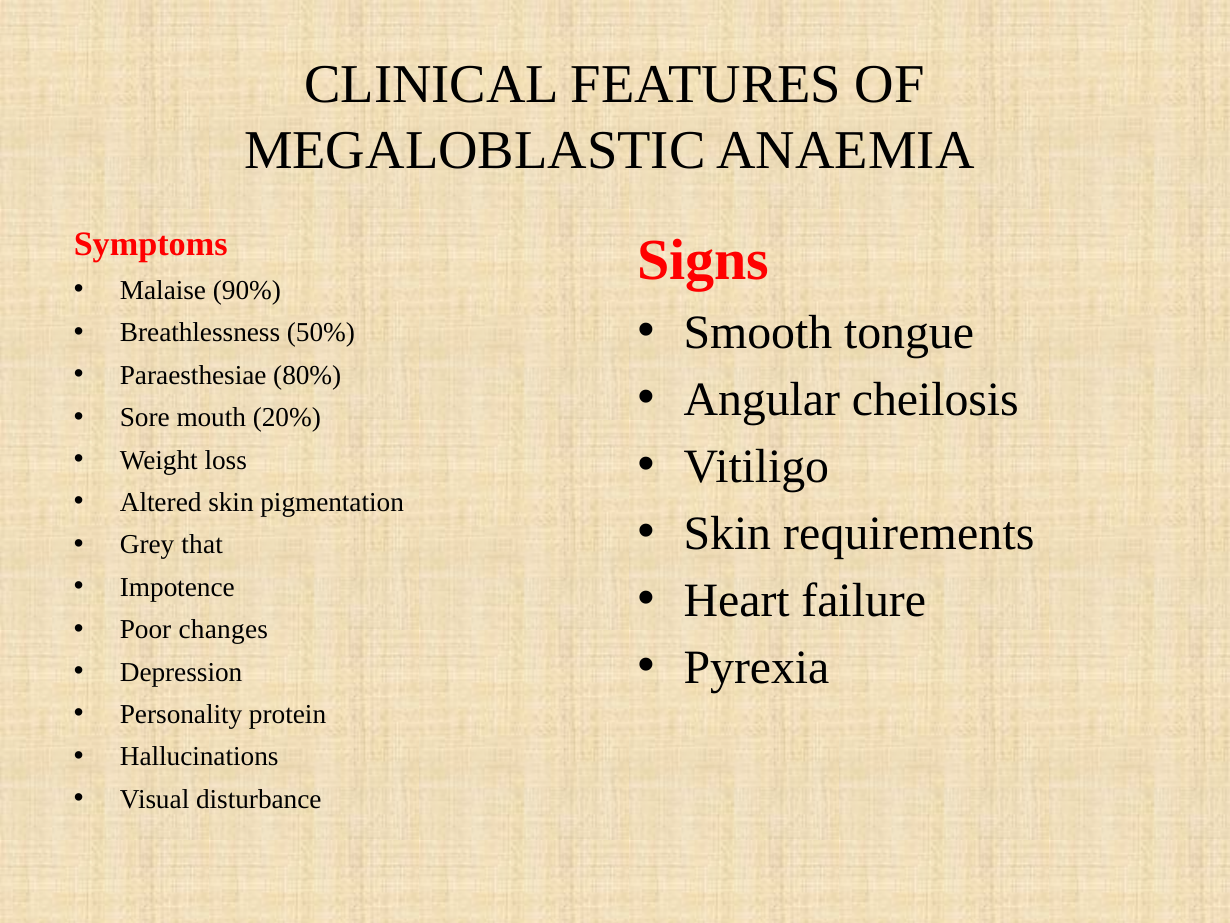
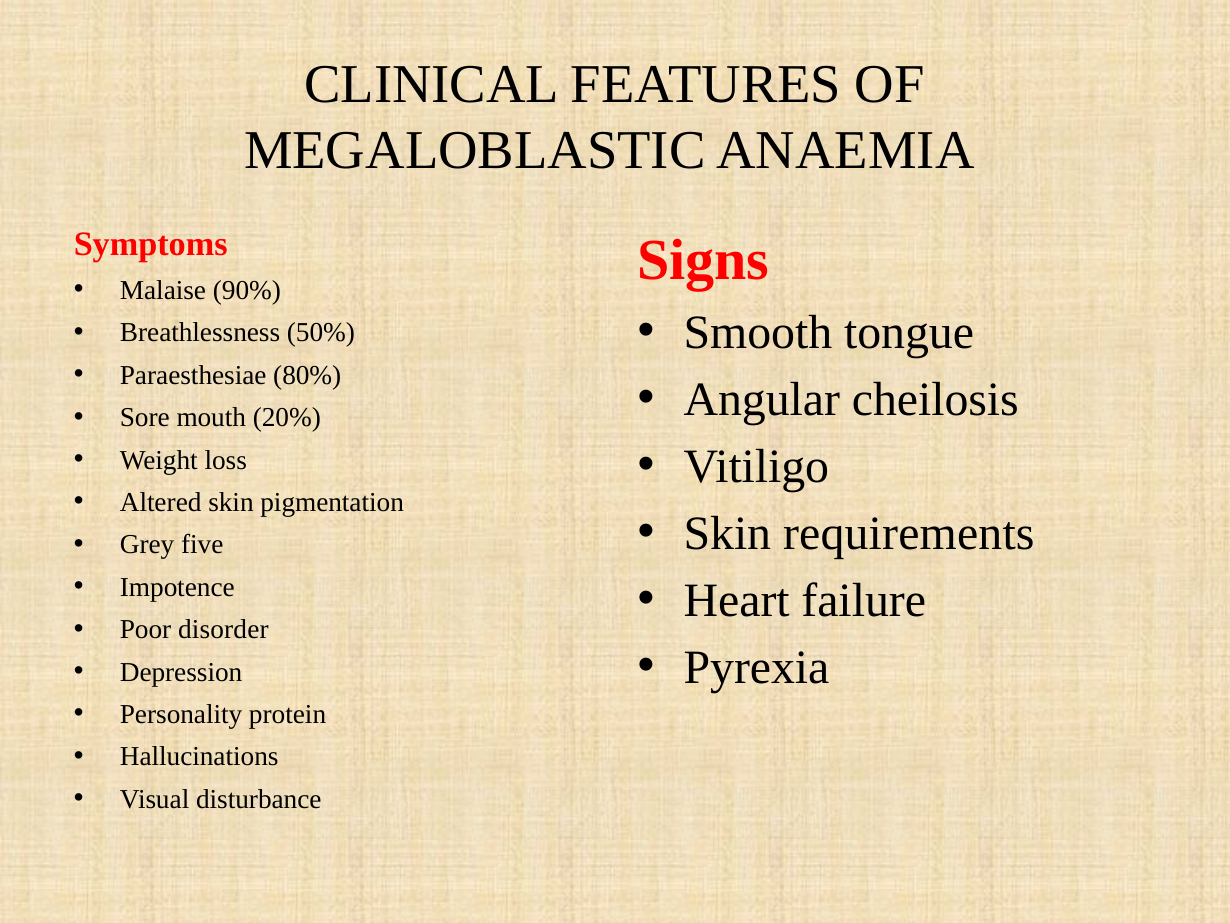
that: that -> five (202, 545)
changes: changes -> disorder (223, 629)
